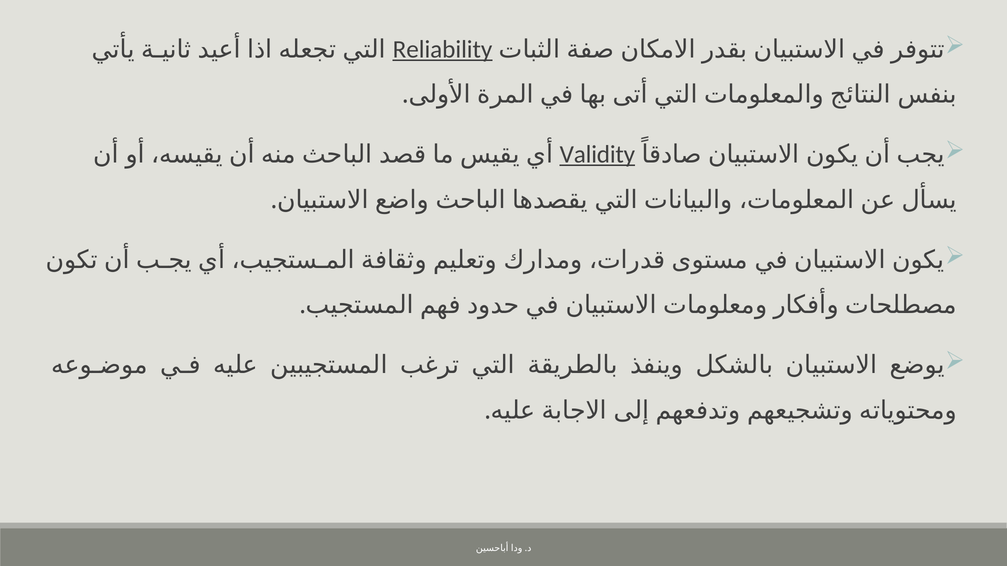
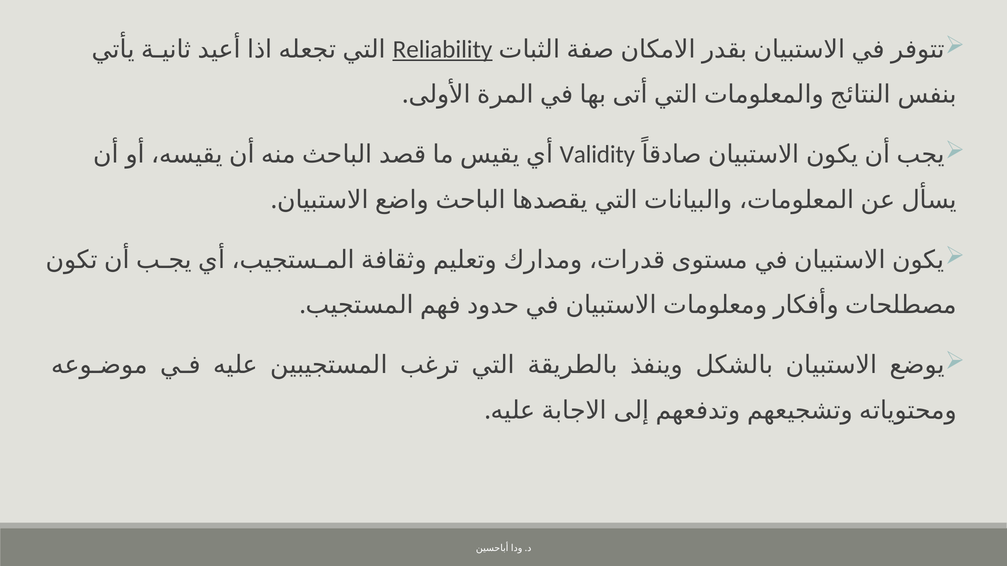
Validity underline: present -> none (597, 155)
